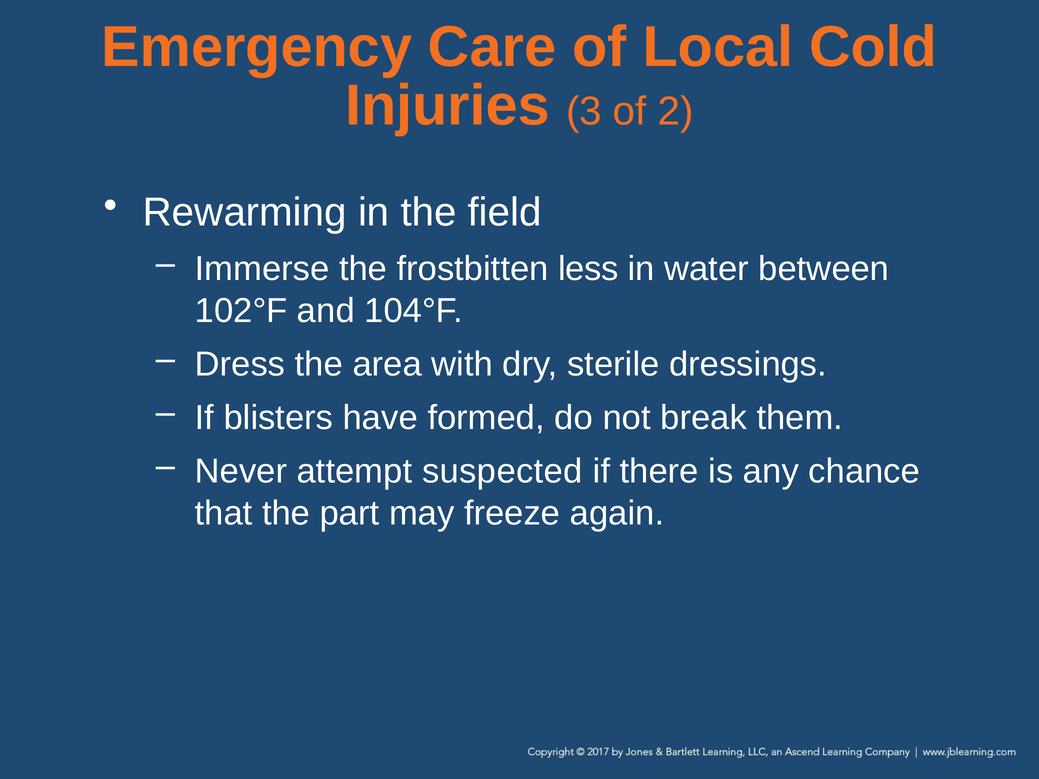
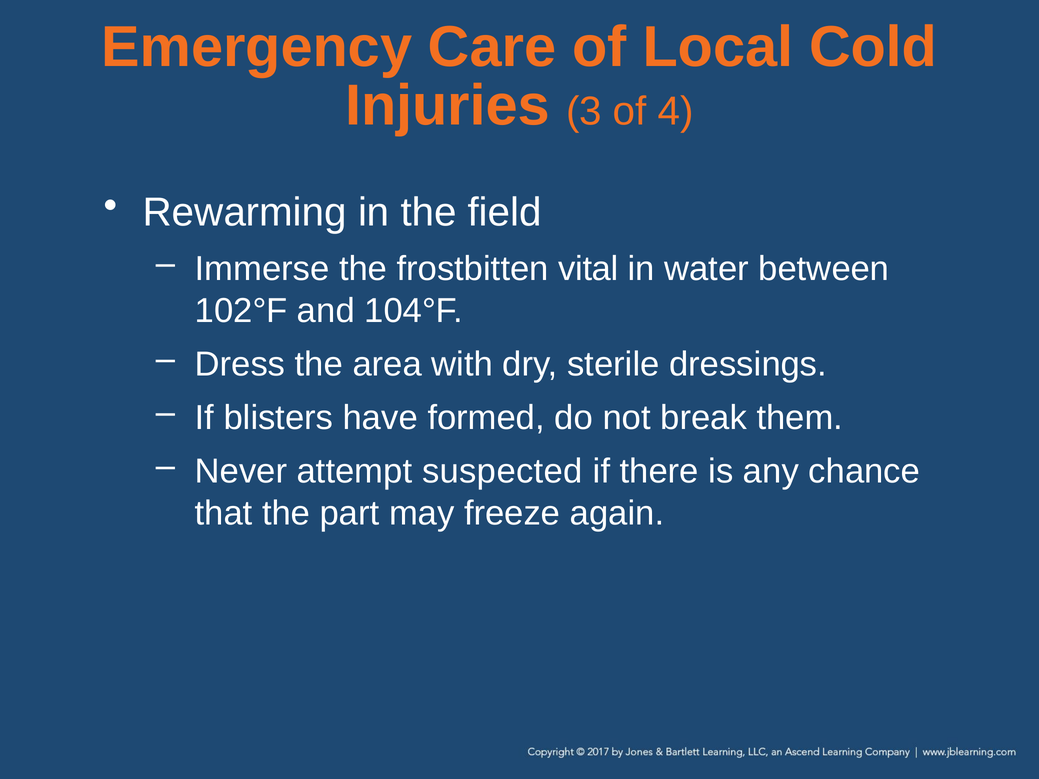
2: 2 -> 4 (676, 112)
less: less -> vital (588, 269)
